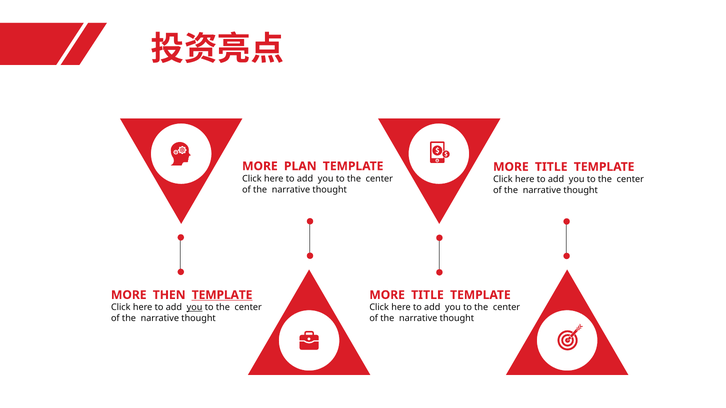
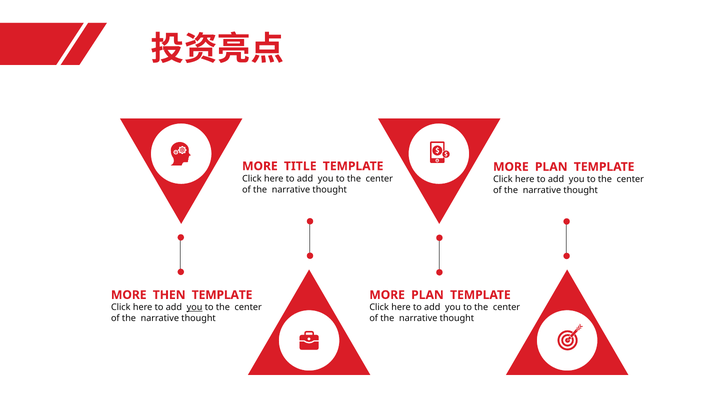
PLAN: PLAN -> TITLE (300, 166)
TITLE: TITLE -> PLAN (551, 167)
TEMPLATE underline: present -> none (222, 295)
TITLE: TITLE -> PLAN (427, 295)
